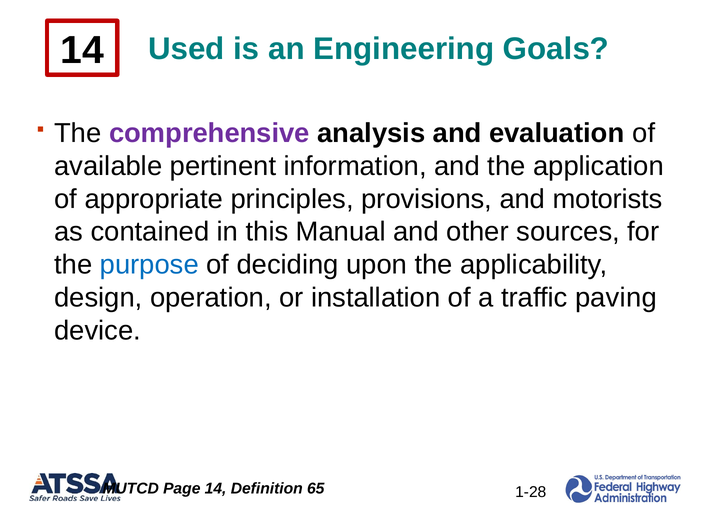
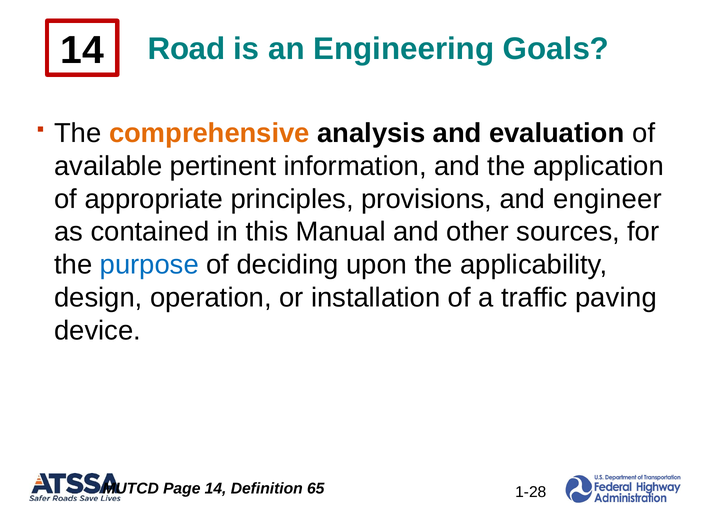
Used: Used -> Road (186, 49)
comprehensive colour: purple -> orange (209, 134)
motorists: motorists -> engineer (607, 199)
